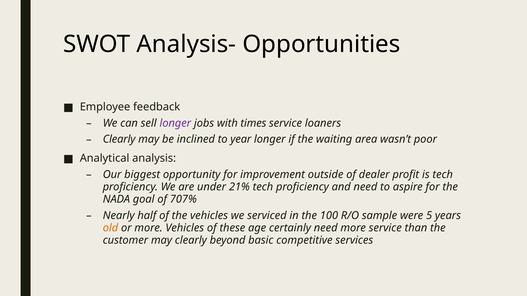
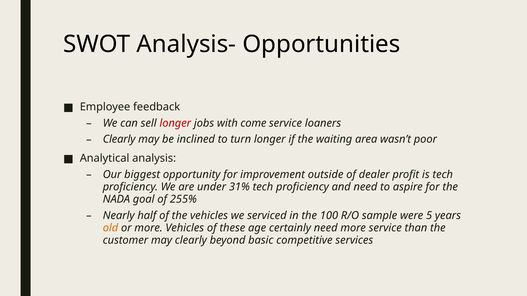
longer colour: purple -> red (175, 123)
times: times -> come (253, 123)
year: year -> turn (241, 140)
21%: 21% -> 31% (239, 187)
707%: 707% -> 255% (183, 200)
